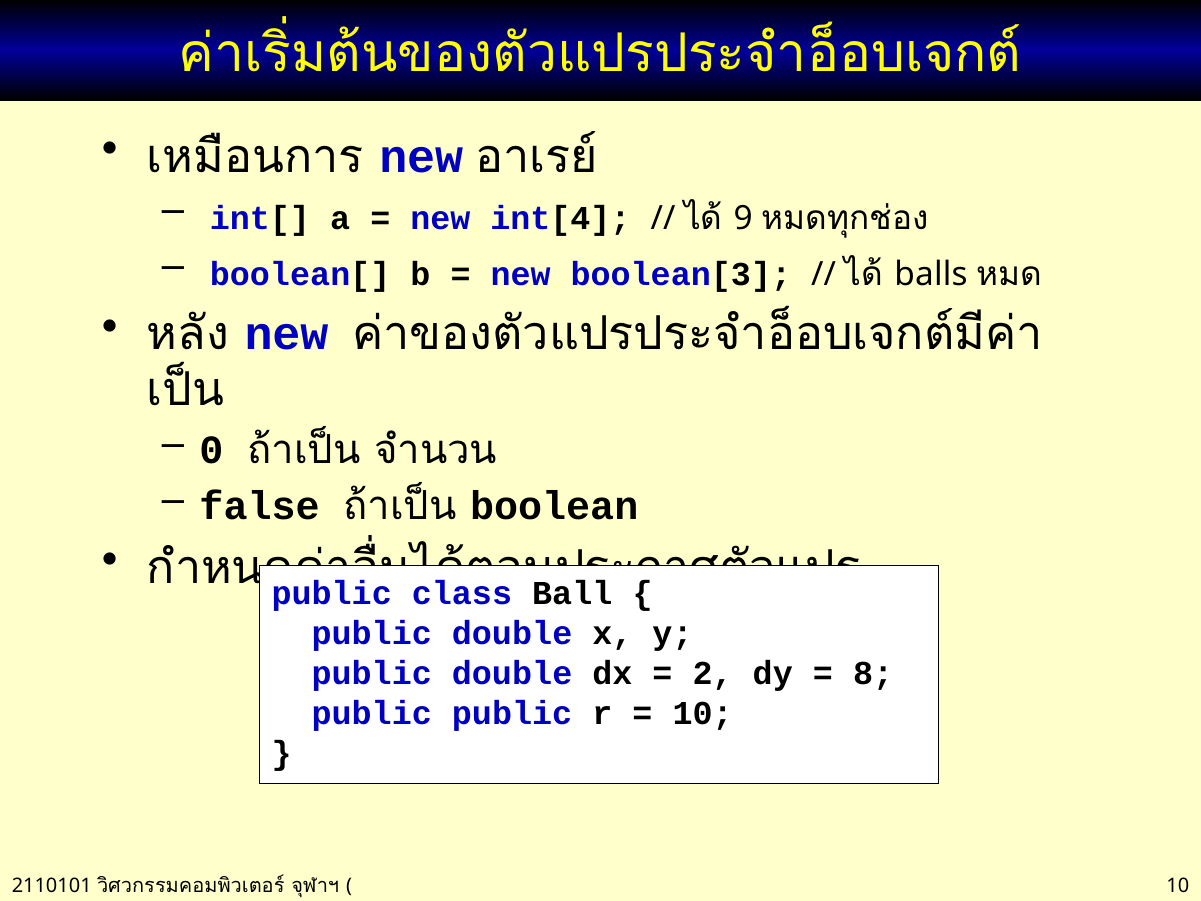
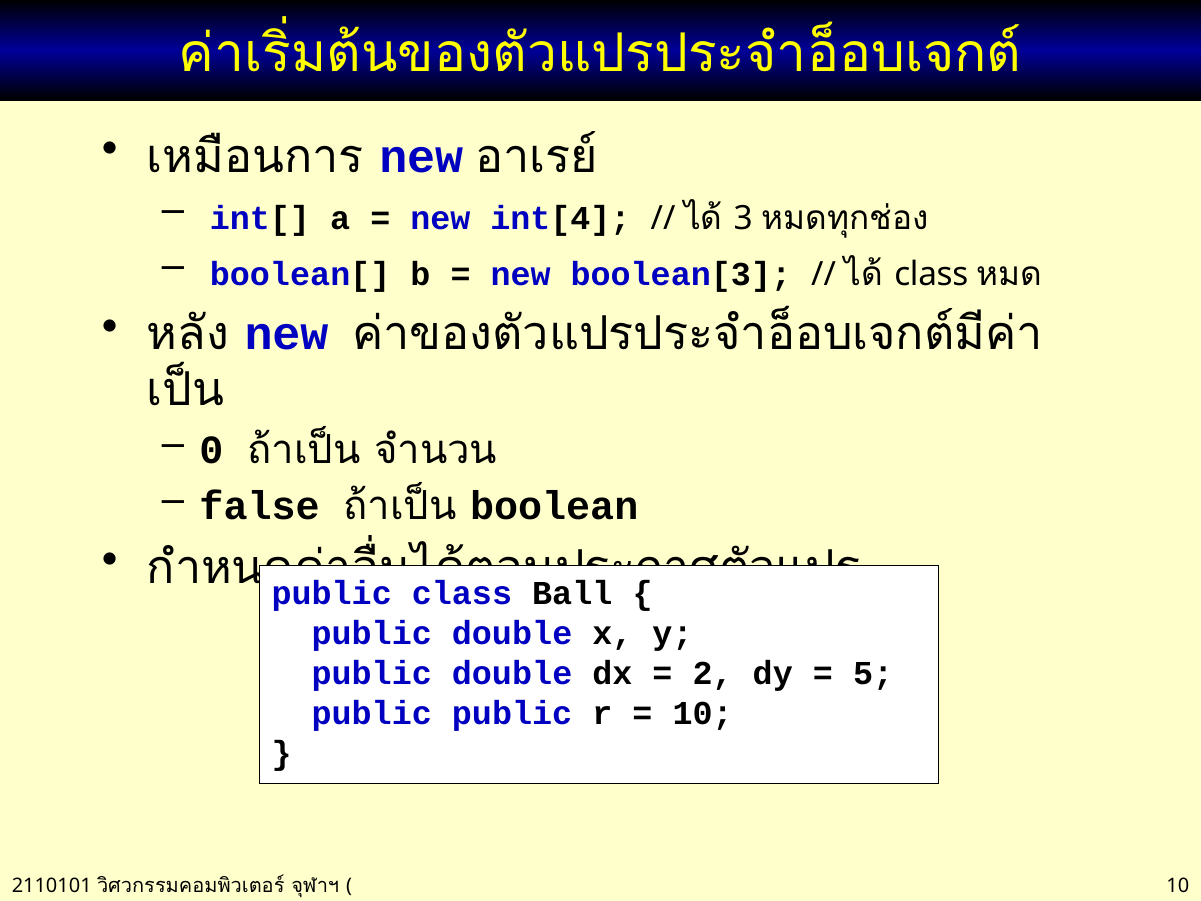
9: 9 -> 3 (743, 218)
balls: balls -> class (931, 274)
8: 8 -> 5 (873, 673)
